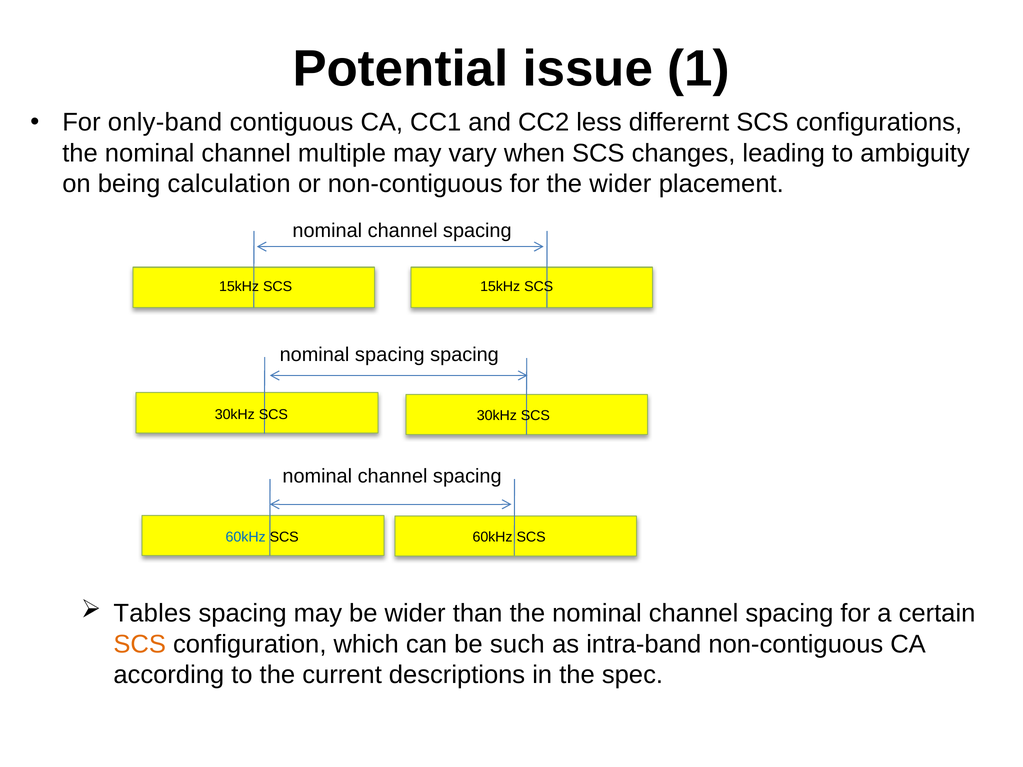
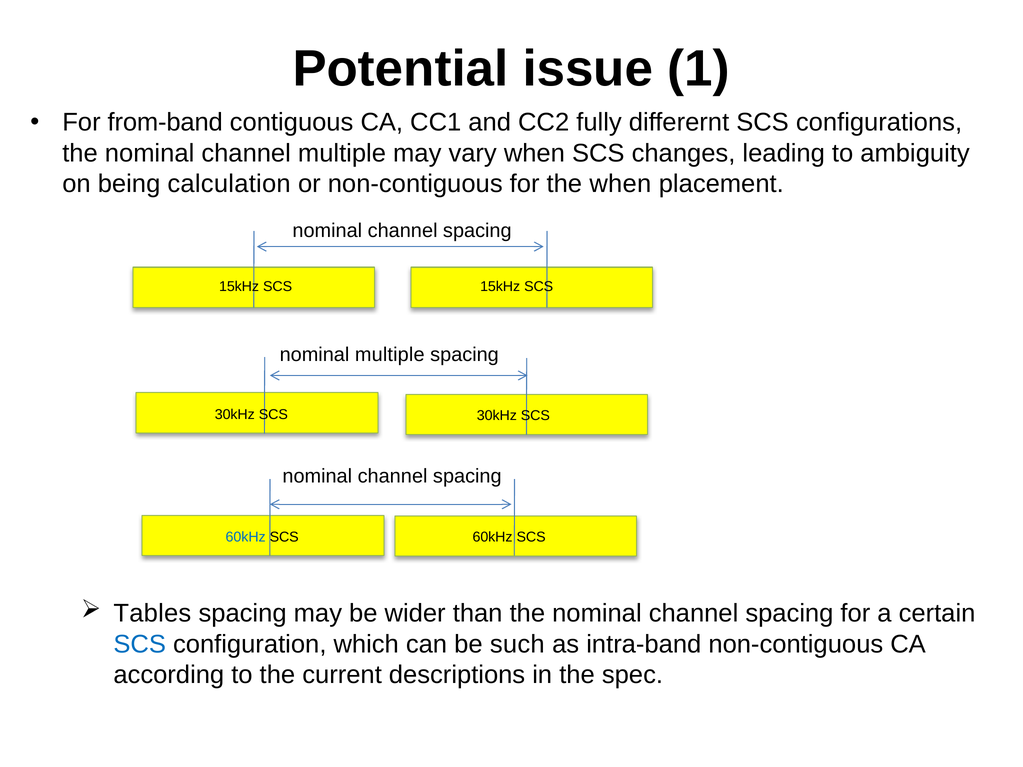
only-band: only-band -> from-band (165, 123)
less: less -> fully (599, 123)
the wider: wider -> when (620, 184)
nominal spacing: spacing -> multiple (390, 355)
SCS colour: orange -> blue (140, 644)
